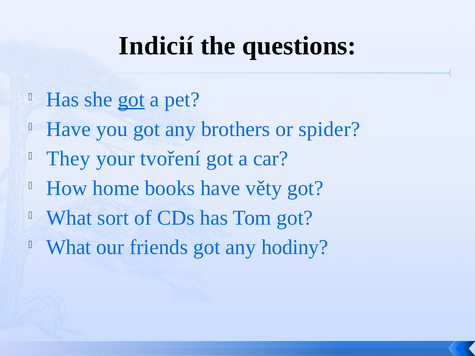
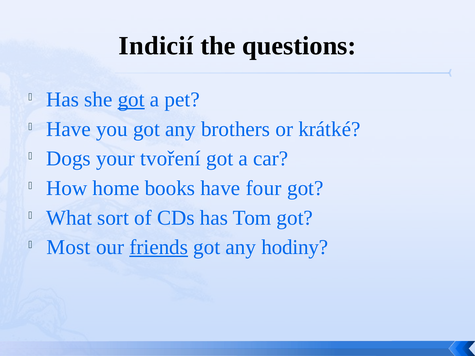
spider: spider -> krátké (329, 129)
They: They -> Dogs (69, 159)
věty: věty -> four (264, 188)
What: What -> Most (68, 247)
friends underline: none -> present (159, 247)
